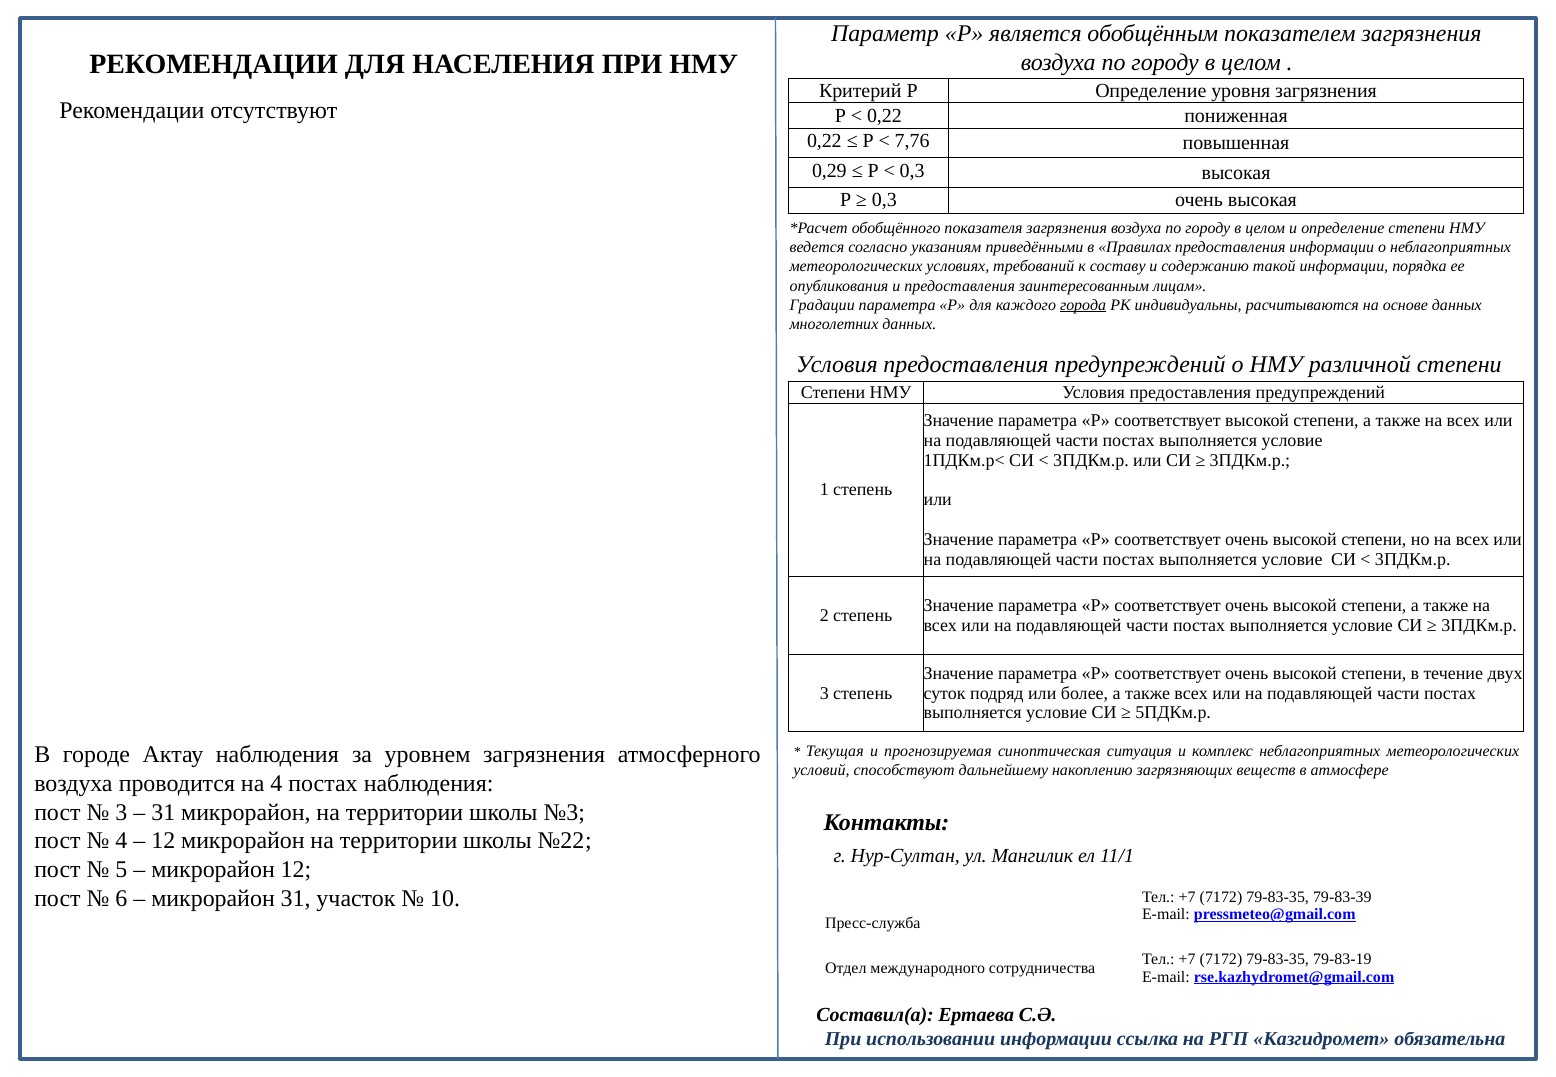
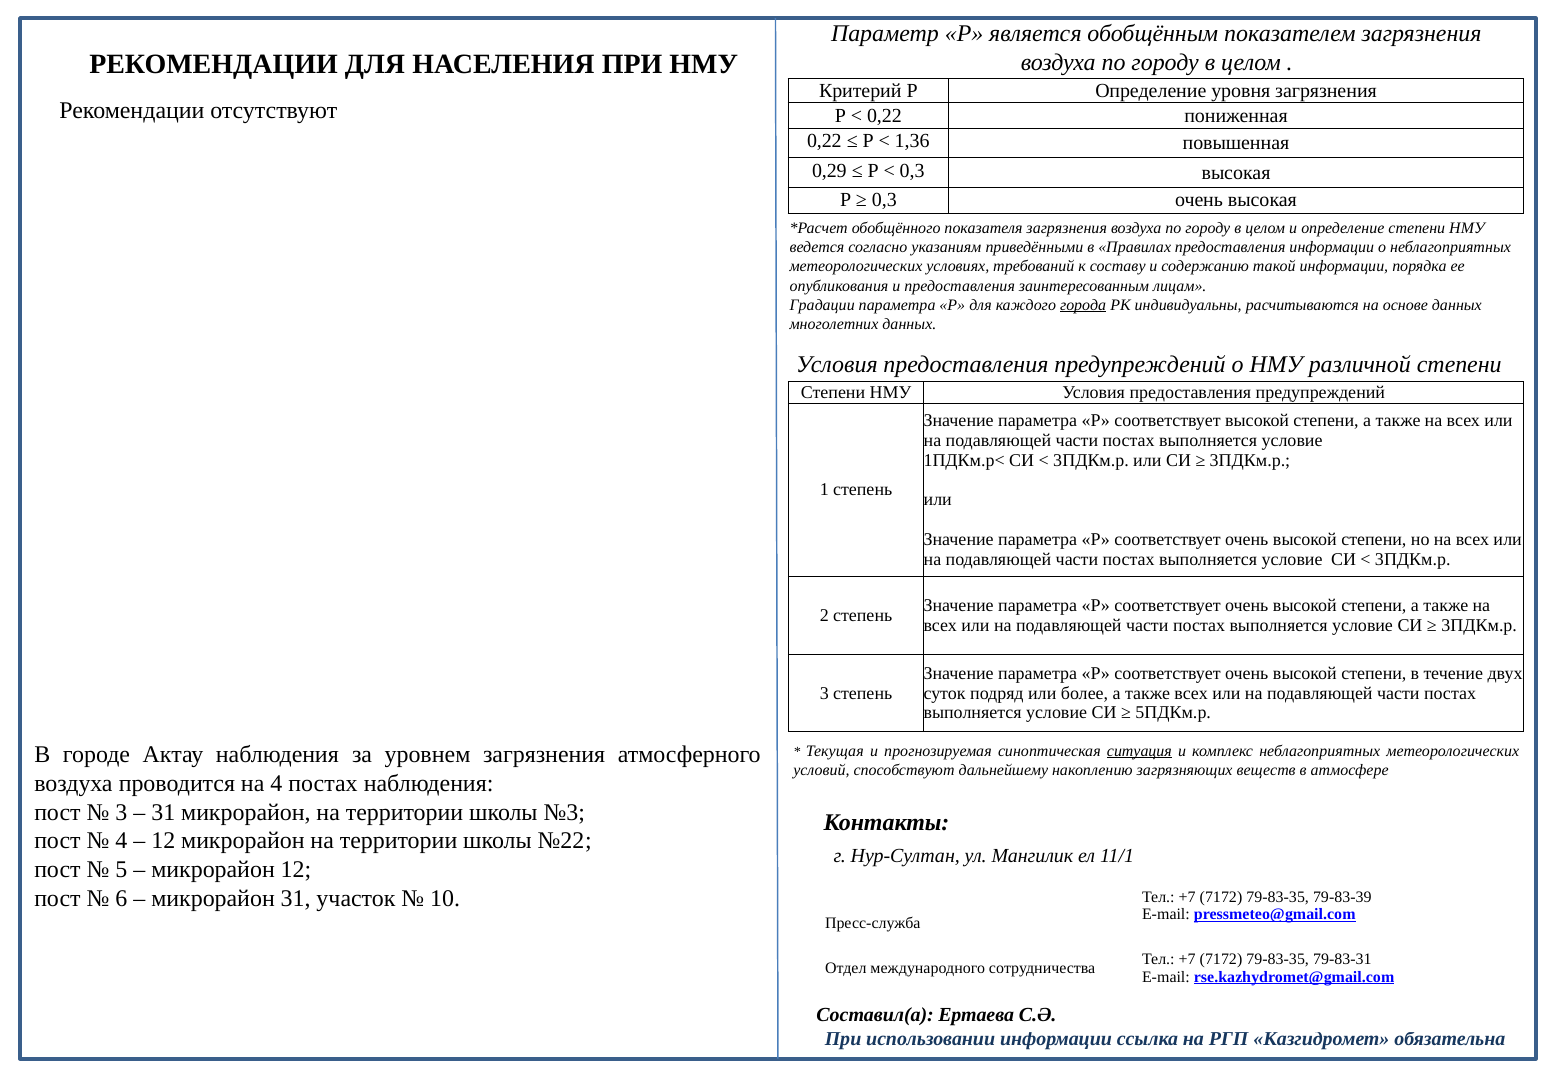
7,76: 7,76 -> 1,36 (912, 141)
ситуация underline: none -> present (1139, 751)
79-83-19: 79-83-19 -> 79-83-31 (1342, 959)
